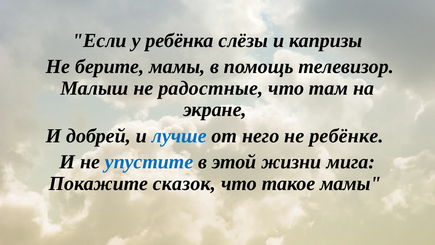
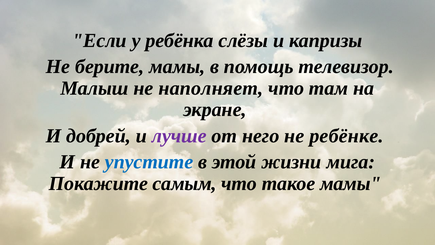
радостные: радостные -> наполняет (211, 88)
лучше colour: blue -> purple (179, 136)
сказок: сказок -> самым (185, 183)
